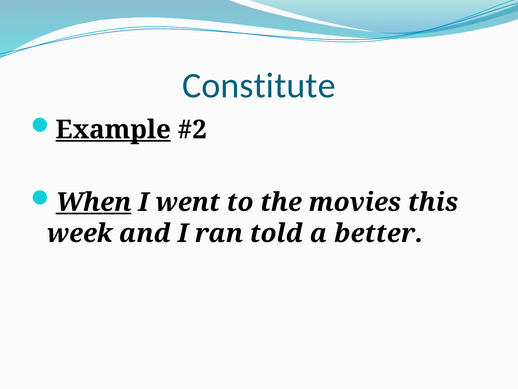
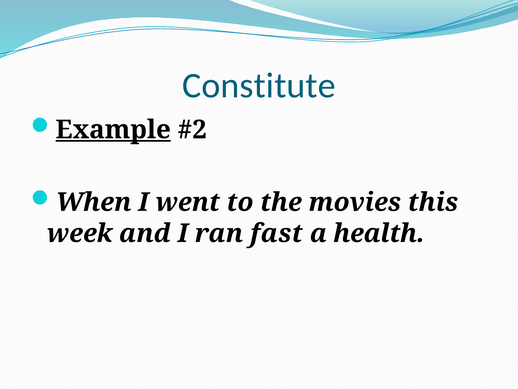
When underline: present -> none (94, 202)
told: told -> fast (276, 233)
better: better -> health (379, 233)
